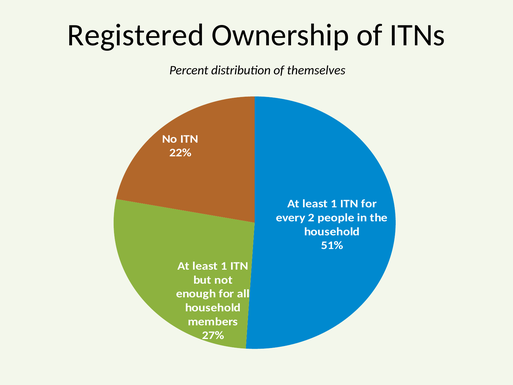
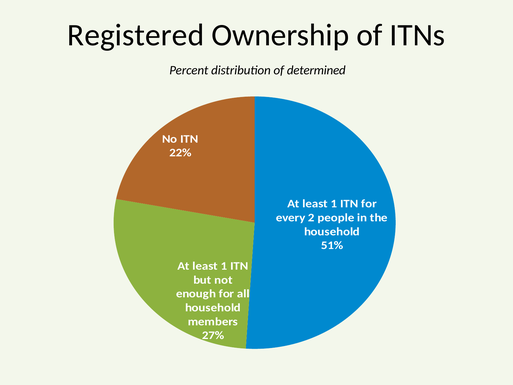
themselves: themselves -> determined (316, 70)
